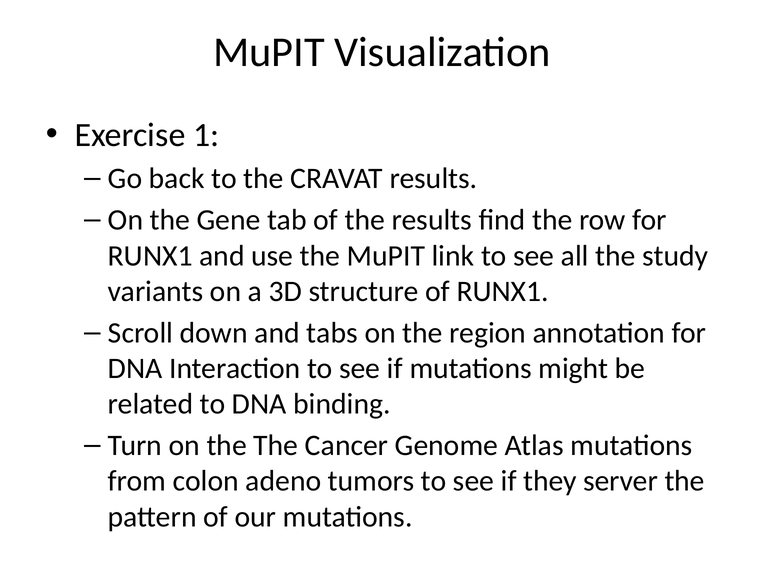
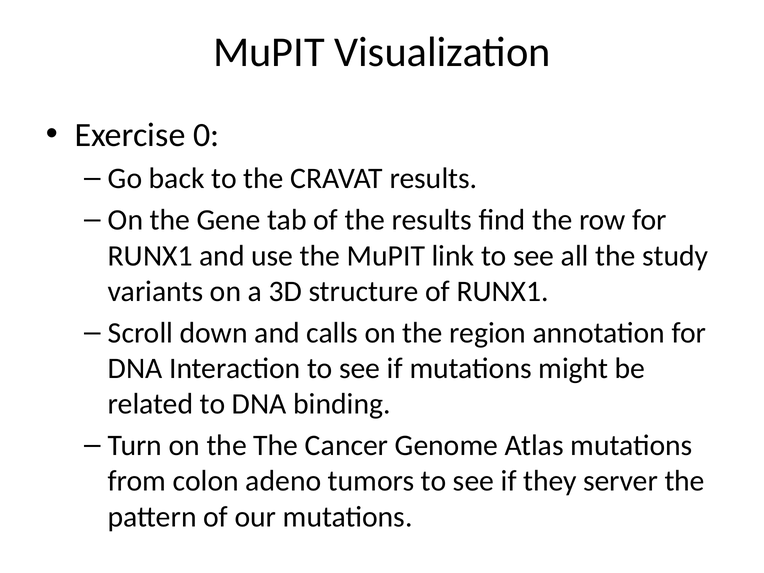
1: 1 -> 0 (206, 135)
tabs: tabs -> calls (332, 333)
